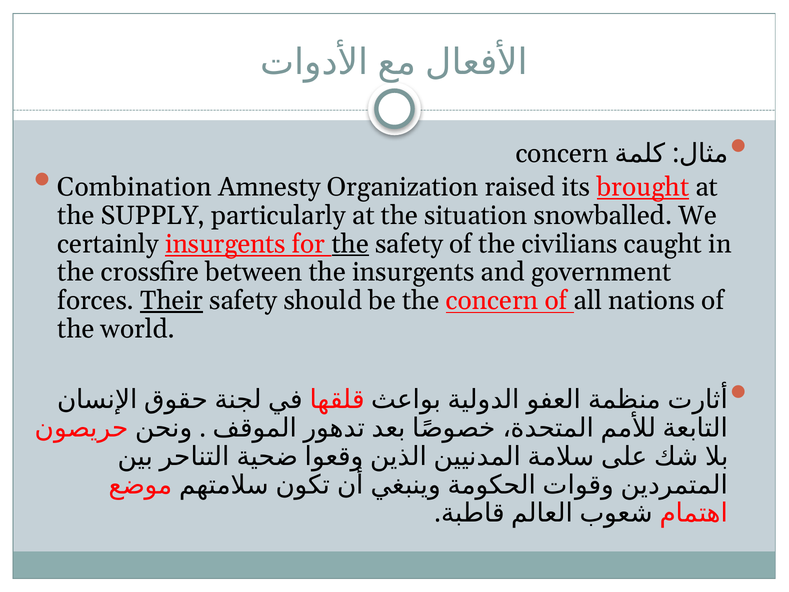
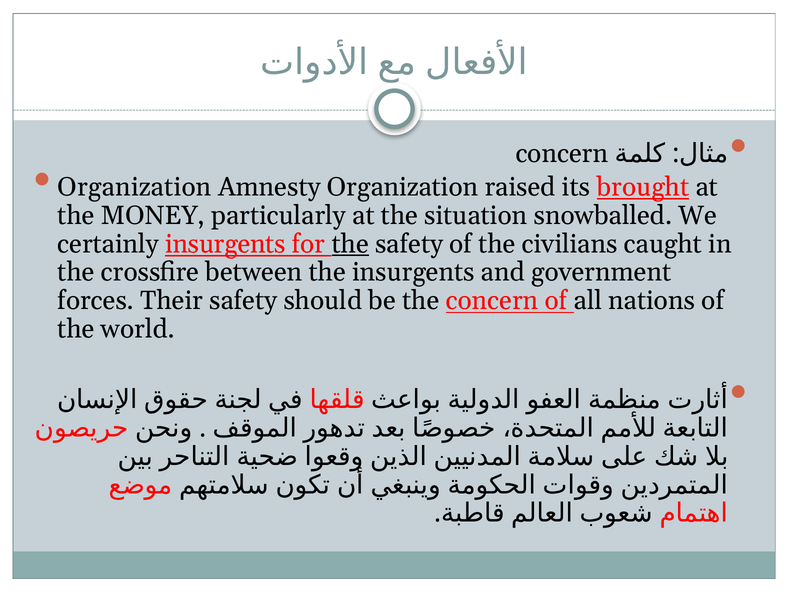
Combination: Combination -> Organization (134, 187)
SUPPLY: SUPPLY -> MONEY (153, 215)
Their underline: present -> none (172, 301)
